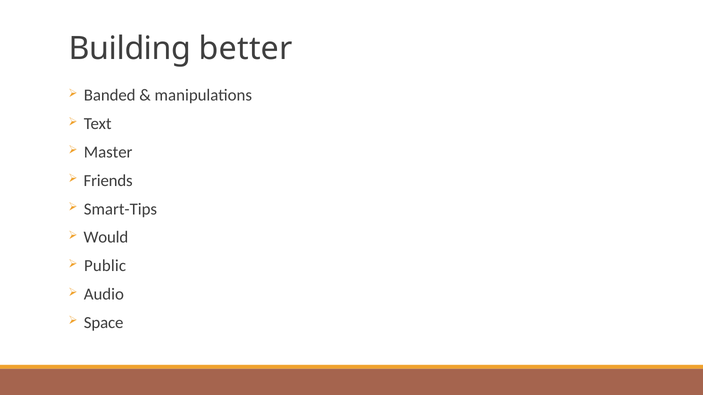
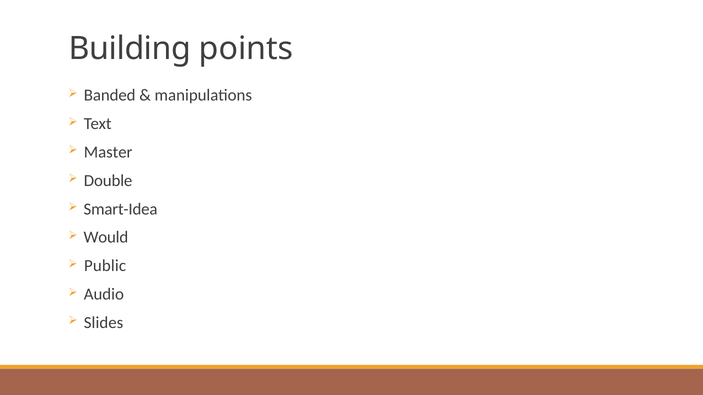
better: better -> points (246, 49)
Friends: Friends -> Double (108, 181)
Smart-Tips: Smart-Tips -> Smart-Idea (121, 209)
Space: Space -> Slides (104, 323)
